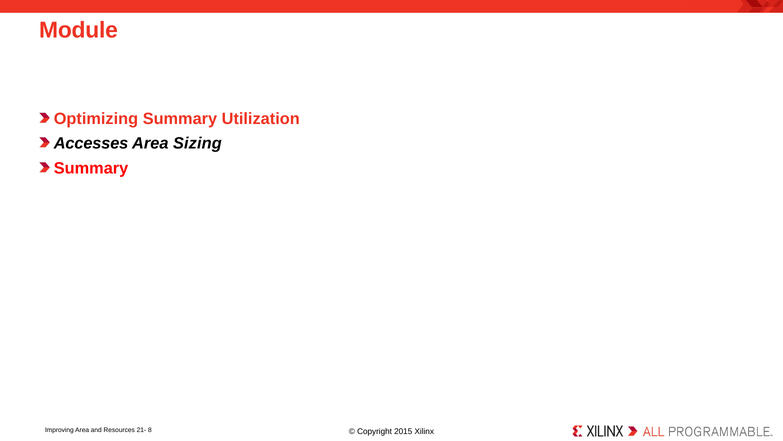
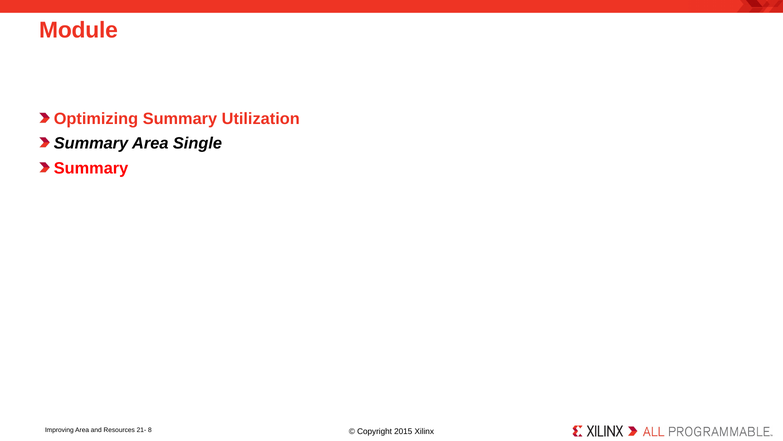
Accesses: Accesses -> Summary (91, 143)
Sizing: Sizing -> Single (197, 143)
